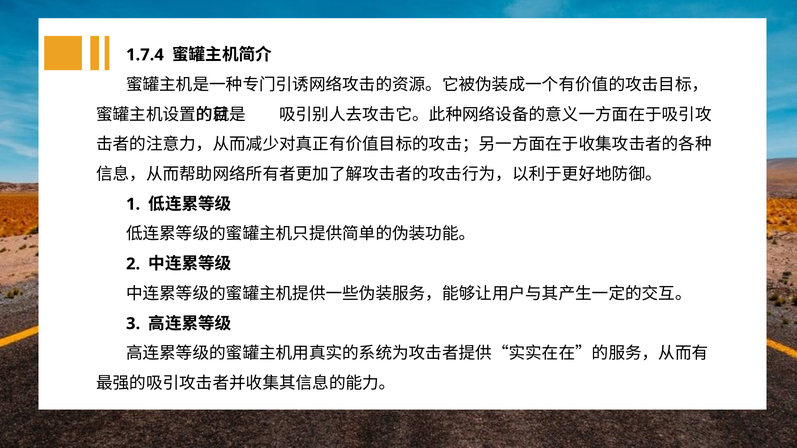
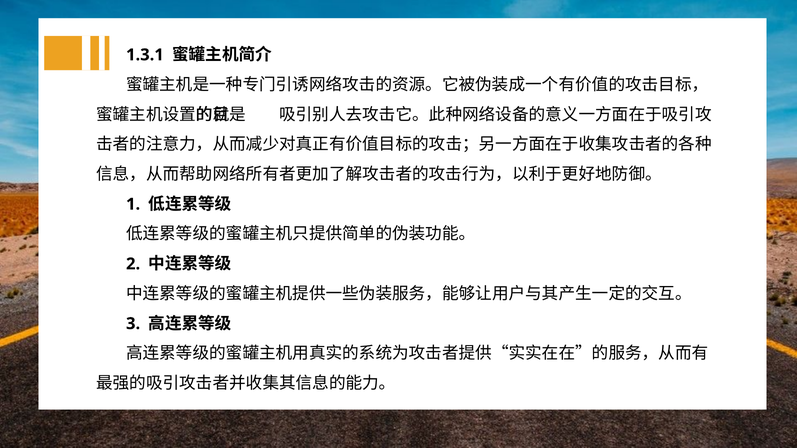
1.7.4: 1.7.4 -> 1.3.1 (145, 55)
